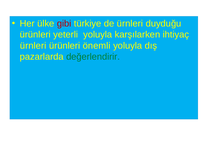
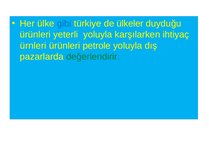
gibi colour: red -> blue (64, 24)
de ürnleri: ürnleri -> ülkeler (130, 24)
önemli: önemli -> petrole (97, 46)
